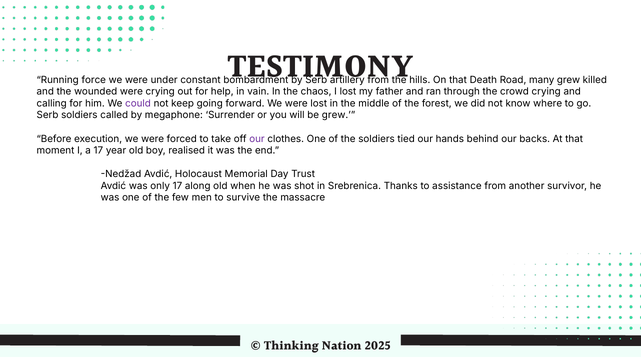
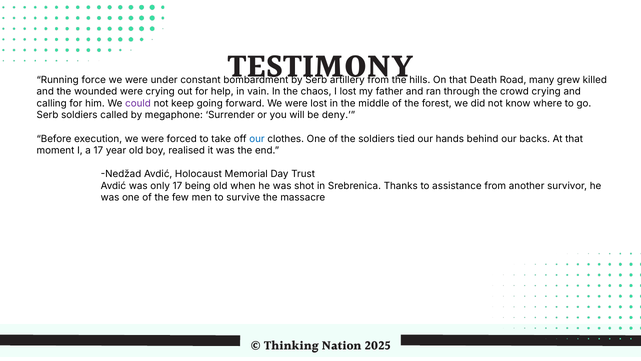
be grew: grew -> deny (339, 115)
our colour: purple -> blue (257, 139)
along: along -> being (198, 186)
